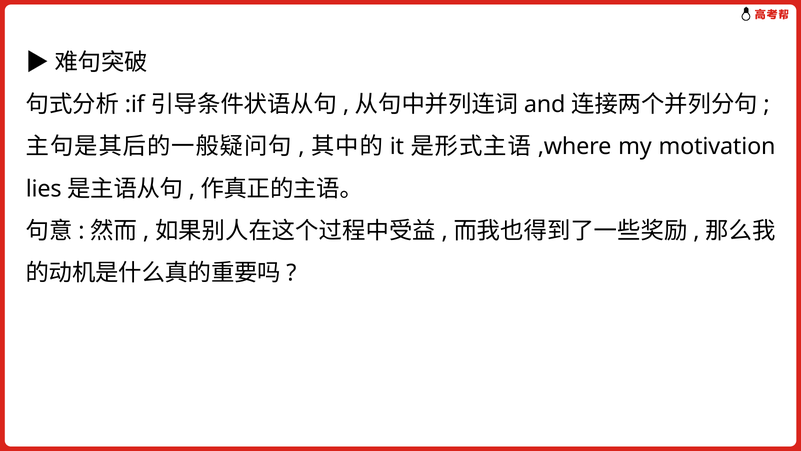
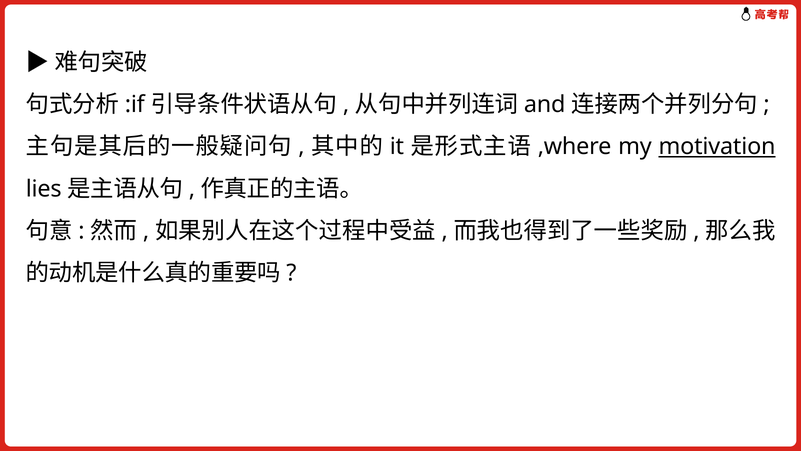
motivation underline: none -> present (717, 147)
